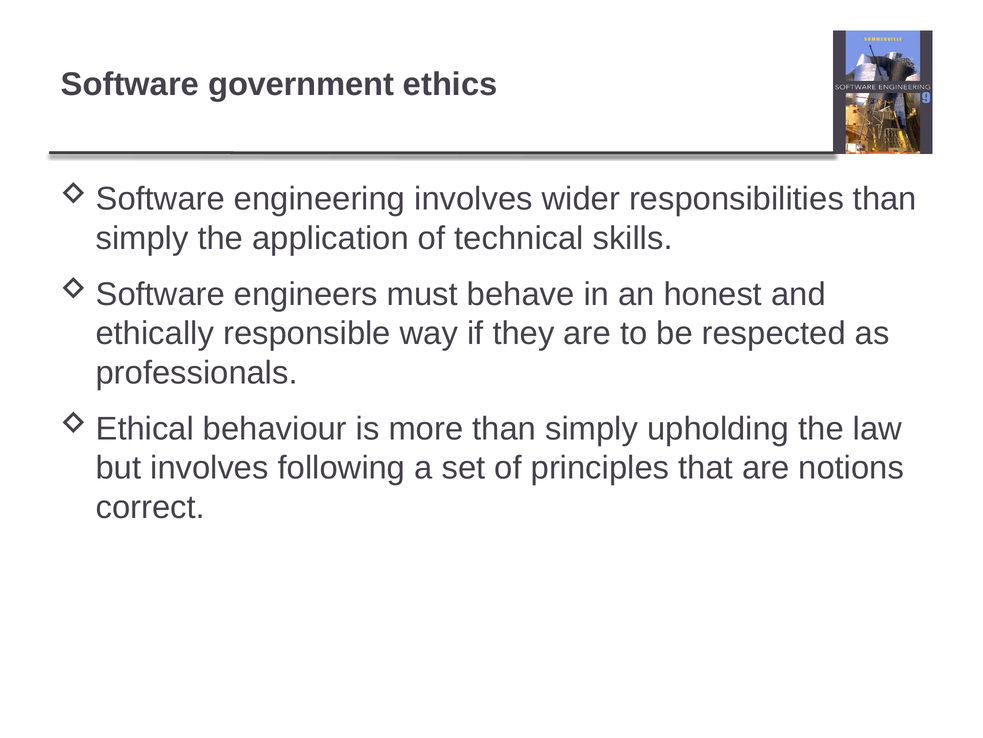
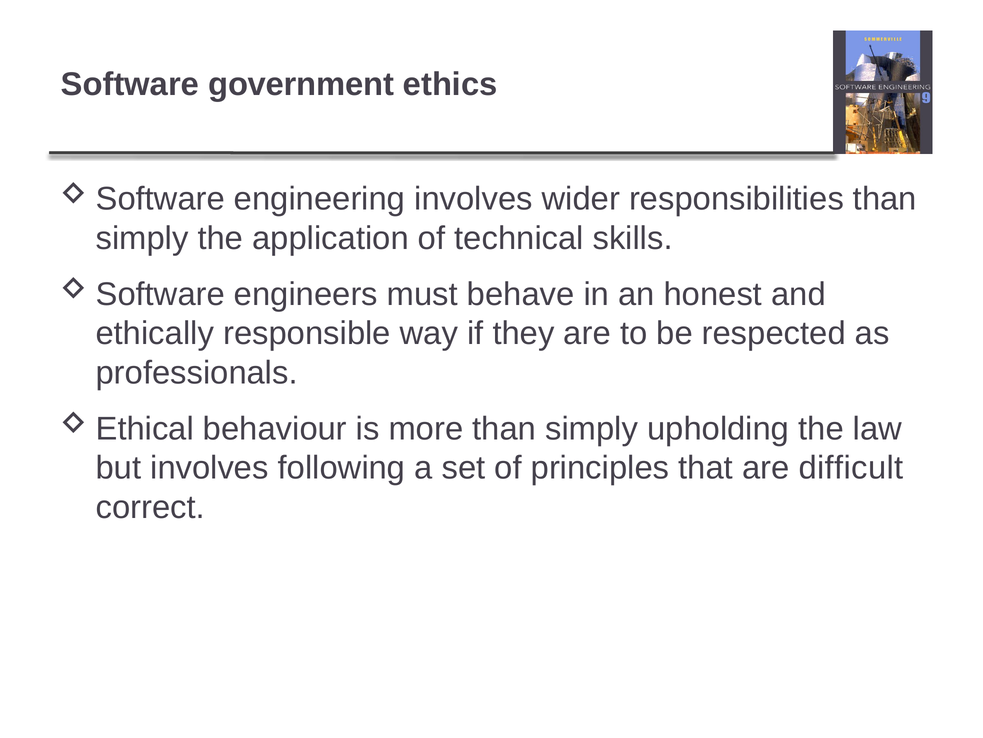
notions: notions -> difficult (851, 468)
